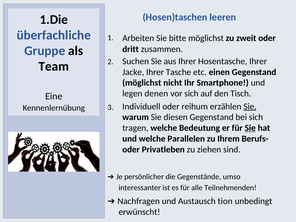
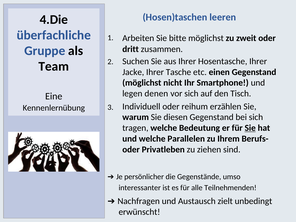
1.Die: 1.Die -> 4.Die (54, 20)
Sie underline: present -> none (250, 106)
tion: tion -> zielt (225, 201)
